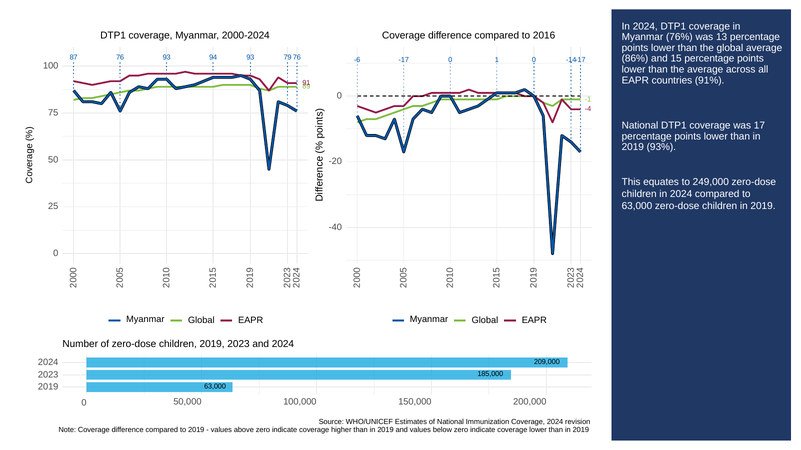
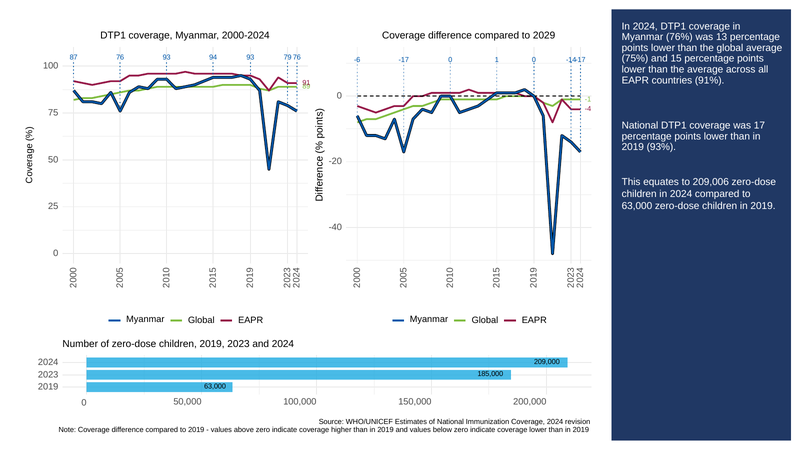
2016: 2016 -> 2029 (544, 35)
86%: 86% -> 75% (635, 59)
249,000: 249,000 -> 209,006 (711, 182)
